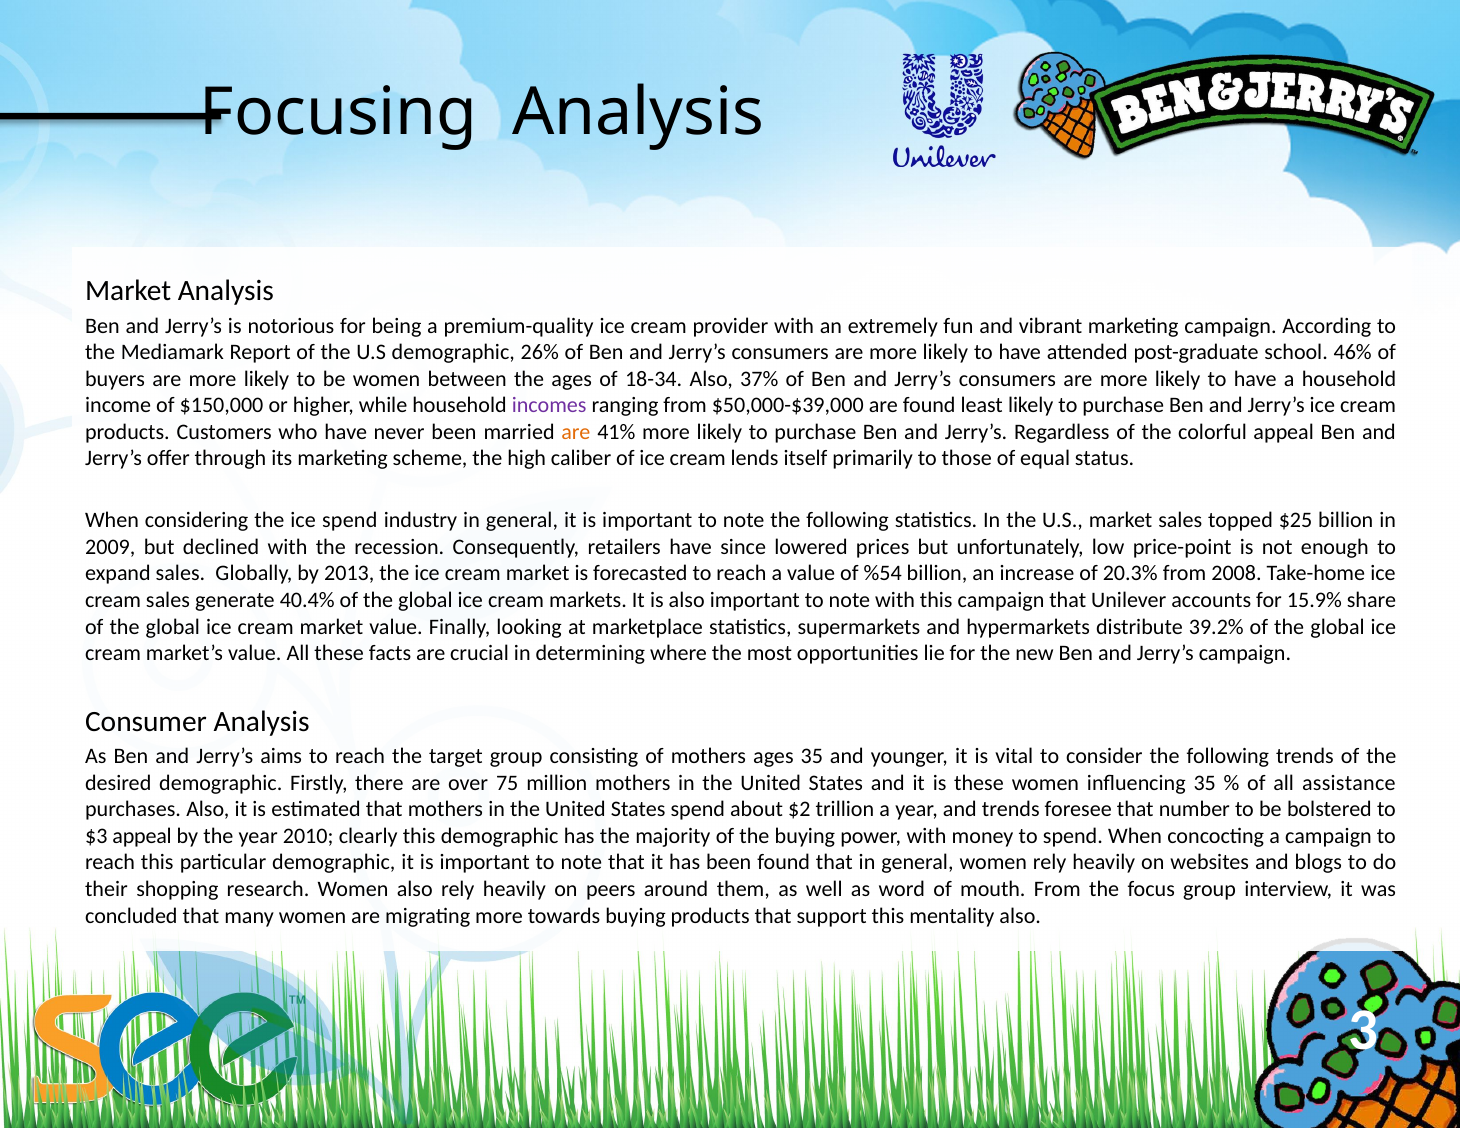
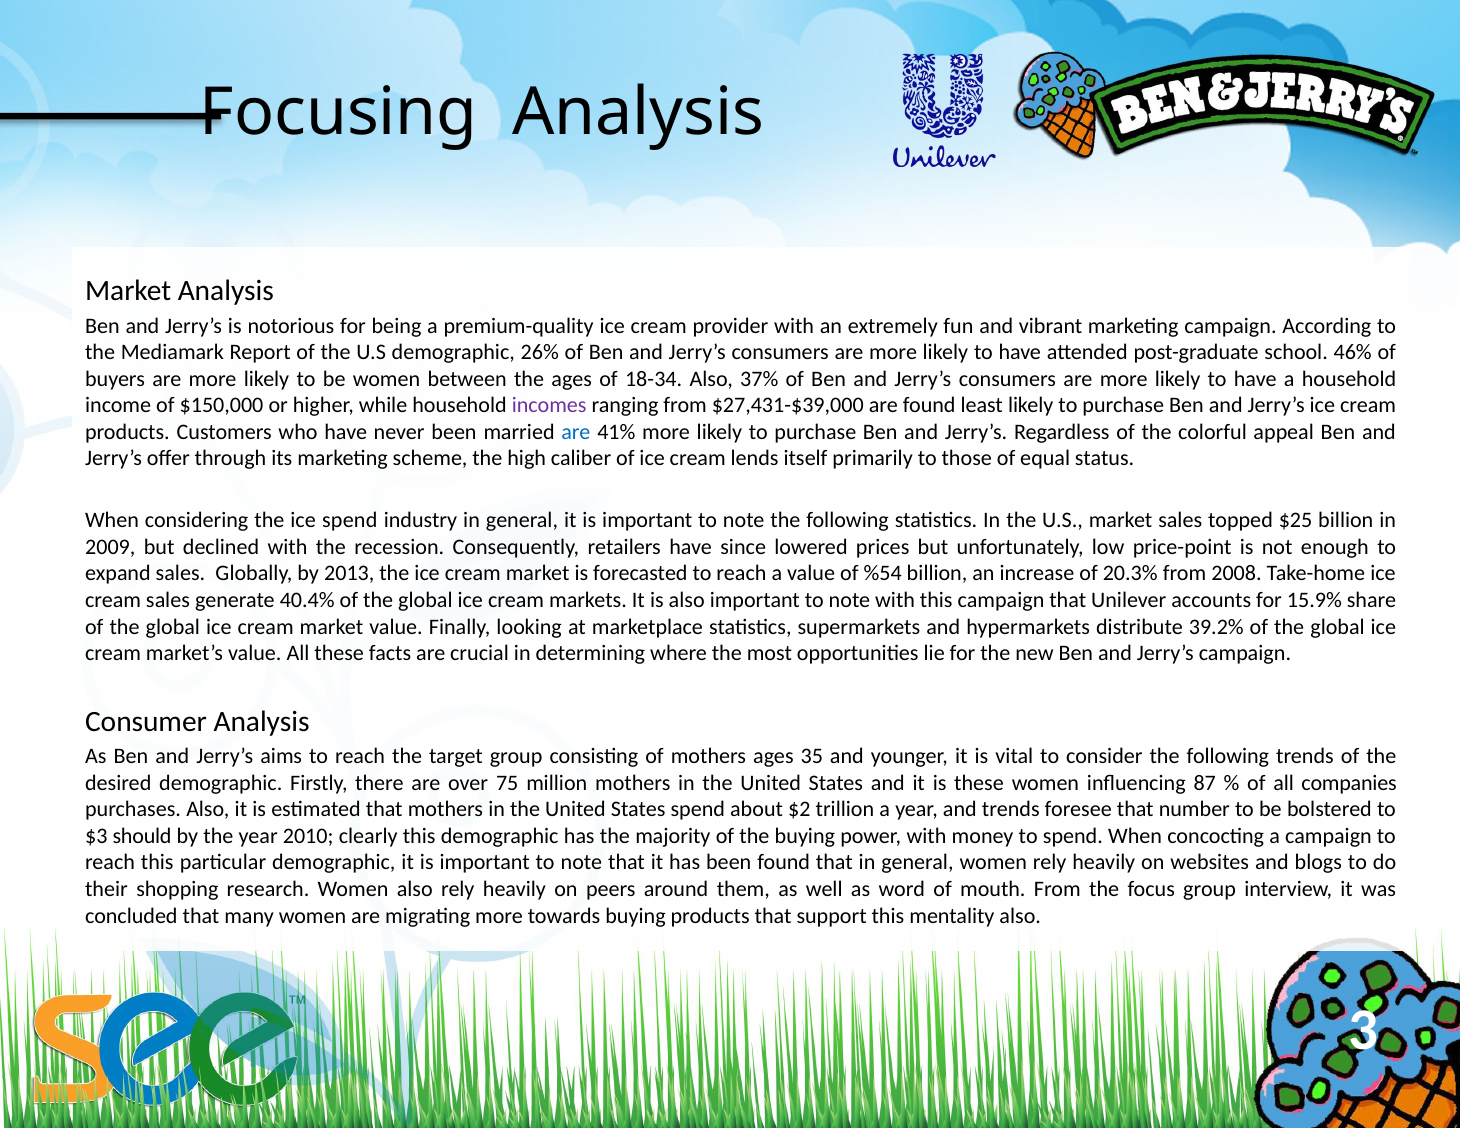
$50,000-$39,000: $50,000-$39,000 -> $27,431-$39,000 (788, 406)
are colour: orange -> blue (576, 432)
influencing 35: 35 -> 87 (1205, 783)
assistance: assistance -> companies (1349, 783)
$3 appeal: appeal -> should (142, 836)
